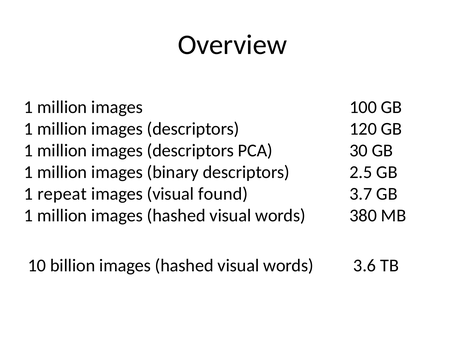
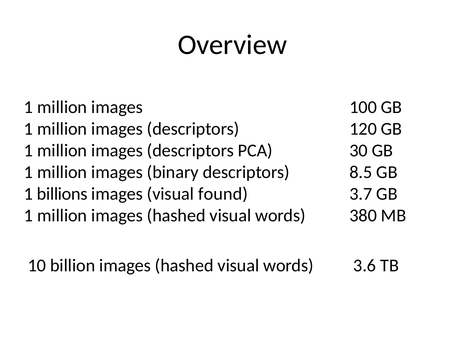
2.5: 2.5 -> 8.5 (361, 173)
repeat: repeat -> billions (62, 194)
